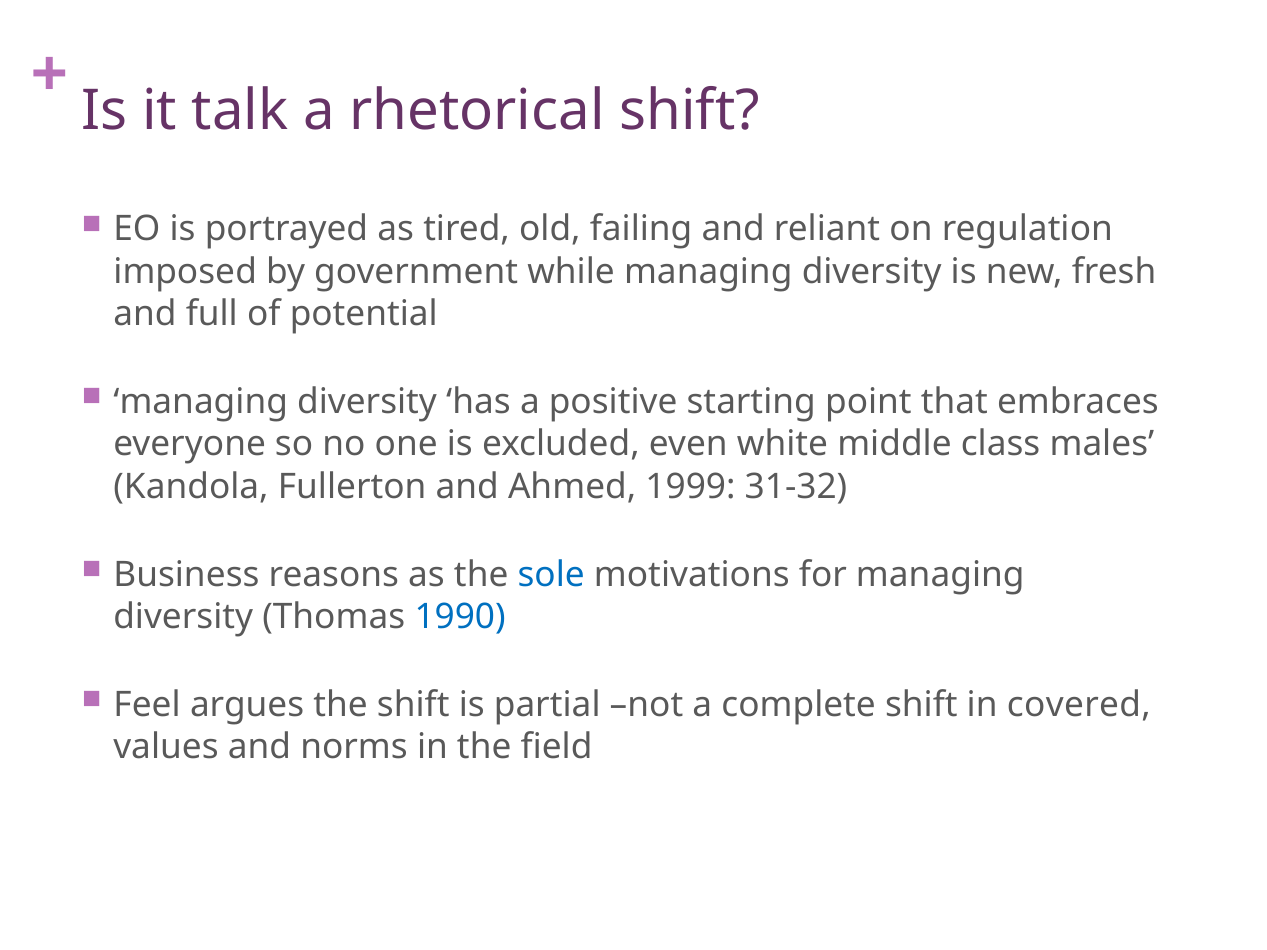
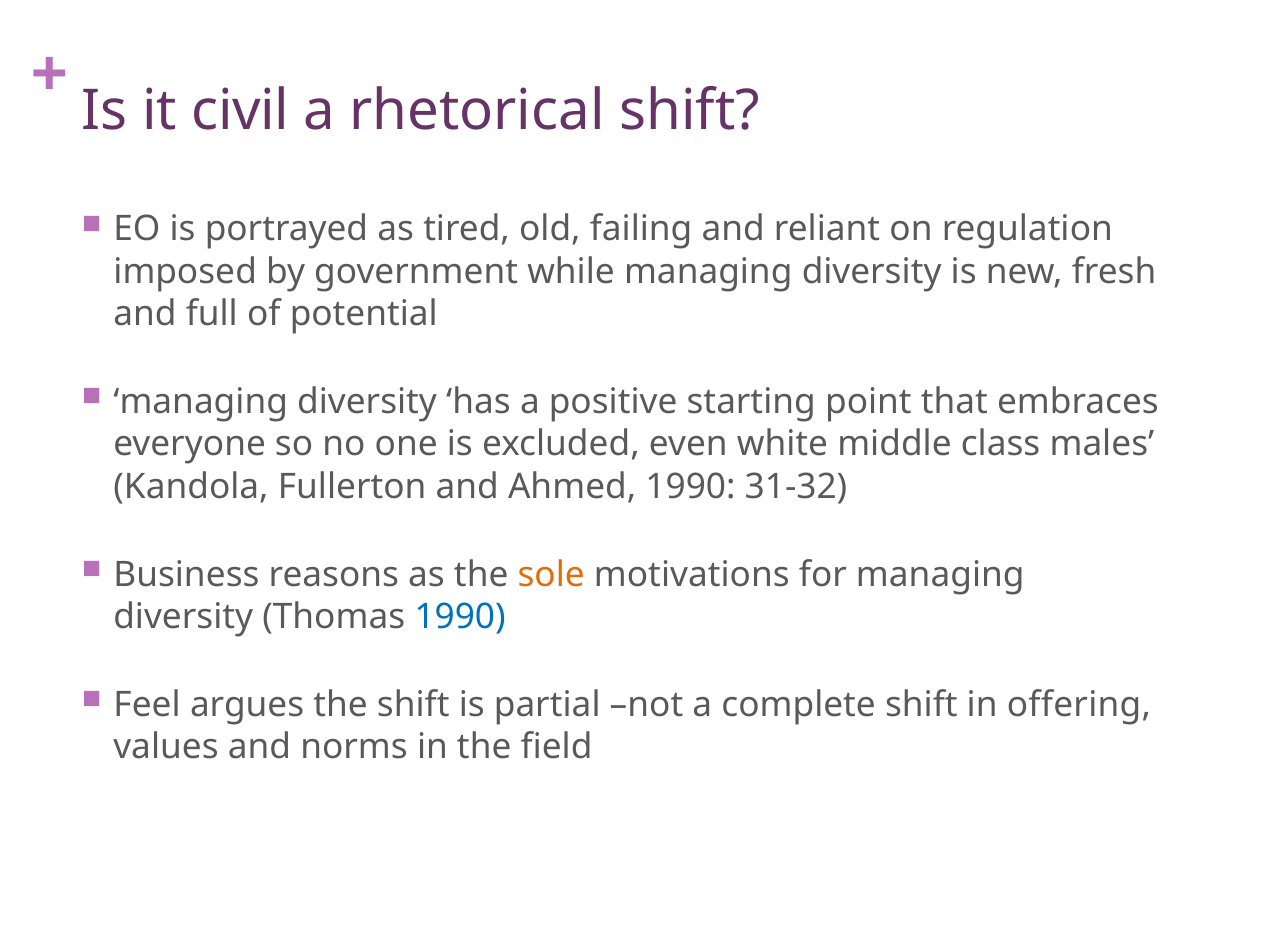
talk: talk -> civil (240, 111)
Ahmed 1999: 1999 -> 1990 (691, 487)
sole colour: blue -> orange (551, 575)
covered: covered -> offering (1079, 705)
